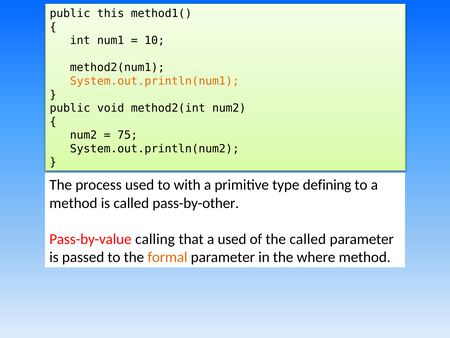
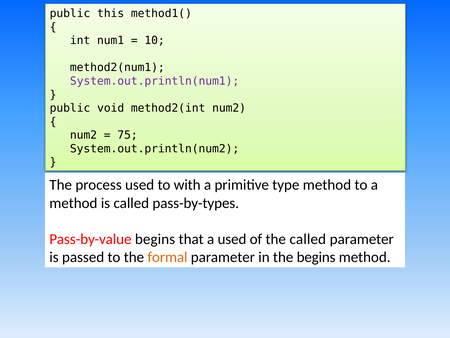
System.out.println(num1 colour: orange -> purple (155, 81)
type defining: defining -> method (327, 185)
pass-by-other: pass-by-other -> pass-by-types (196, 203)
Pass-by-value calling: calling -> begins (155, 239)
the where: where -> begins (316, 257)
